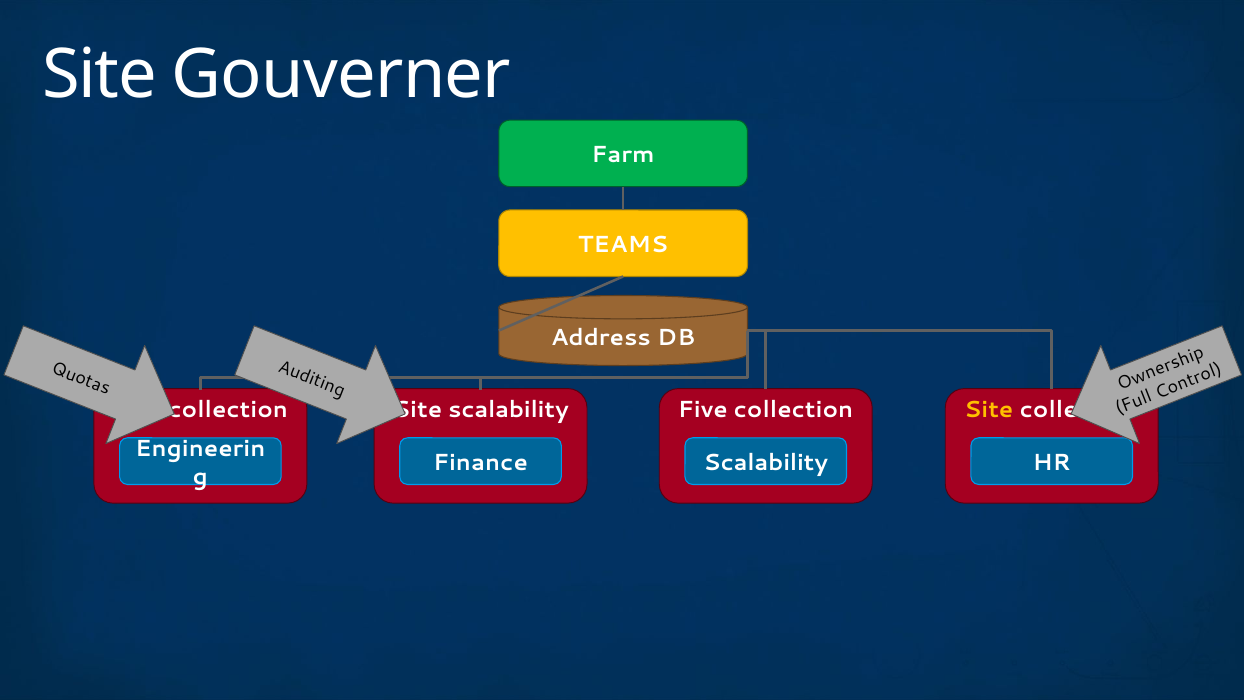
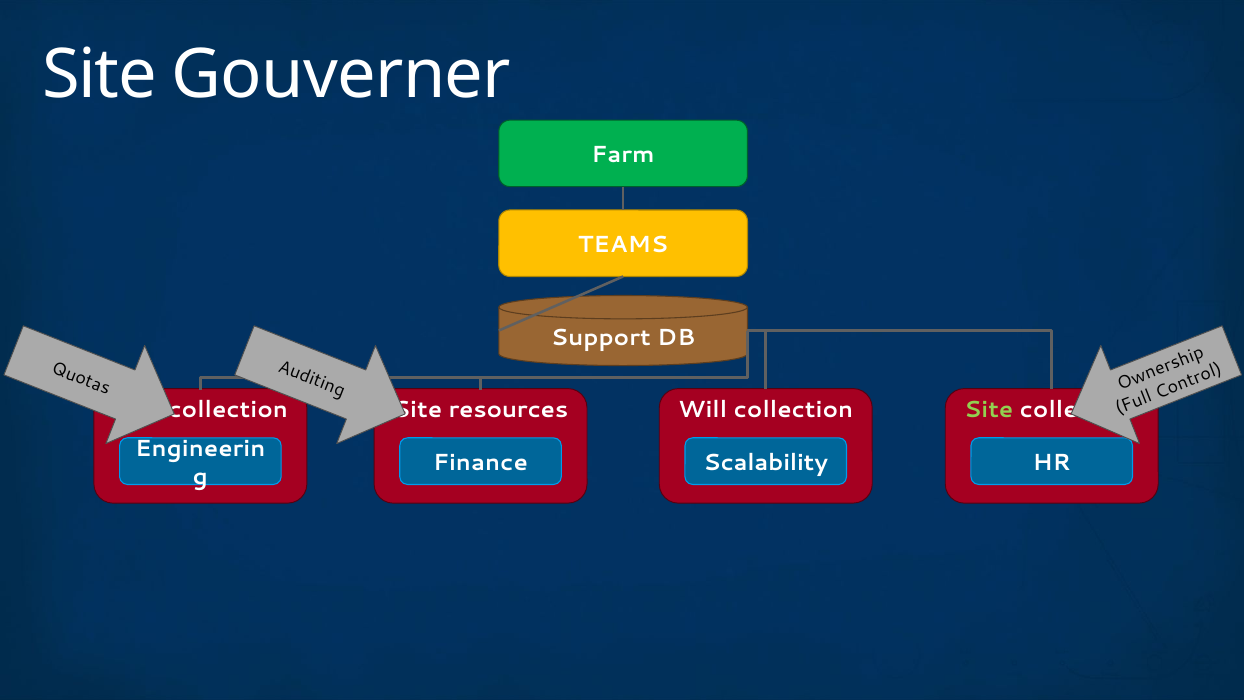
Address: Address -> Support (601, 338)
scalability: scalability -> resources (508, 410)
Five: Five -> Will (703, 410)
Site colour: yellow -> light green (989, 410)
